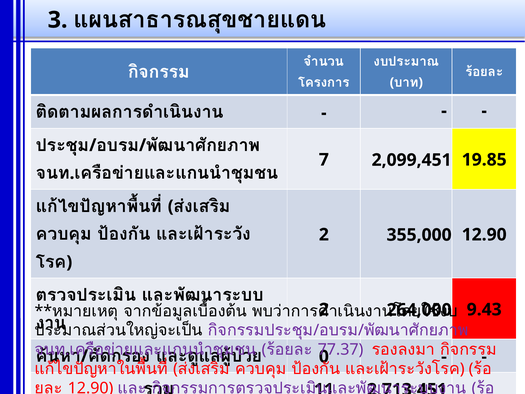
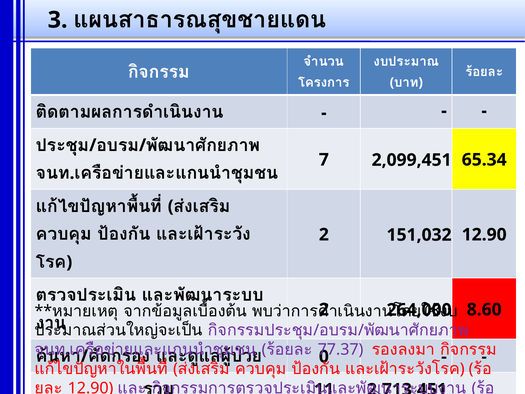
19.85: 19.85 -> 65.34 (484, 160)
355,000: 355,000 -> 151,032 (419, 235)
9.43: 9.43 -> 8.60 (484, 309)
